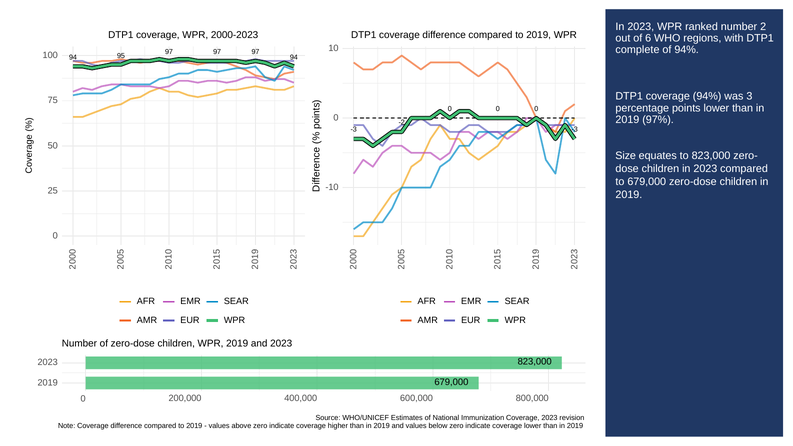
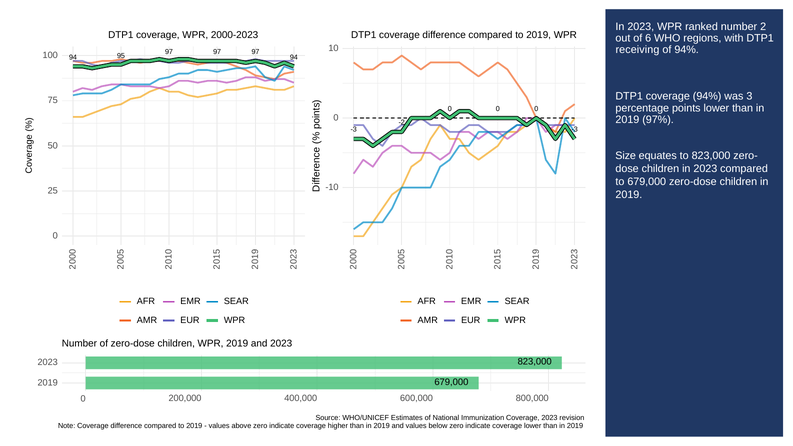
complete: complete -> receiving (637, 50)
